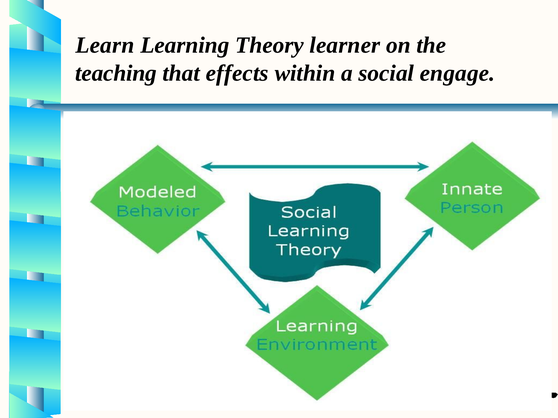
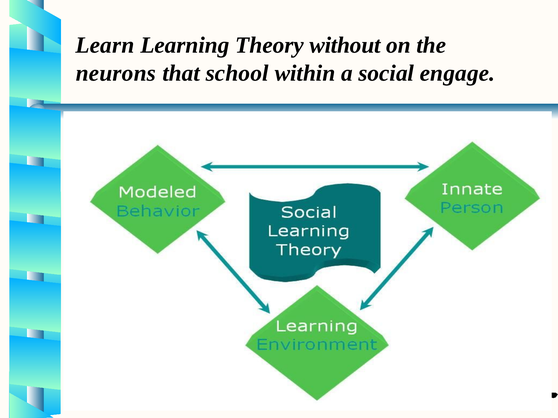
learner: learner -> without (345, 45)
teaching: teaching -> neurons (116, 73)
effects: effects -> school (237, 73)
